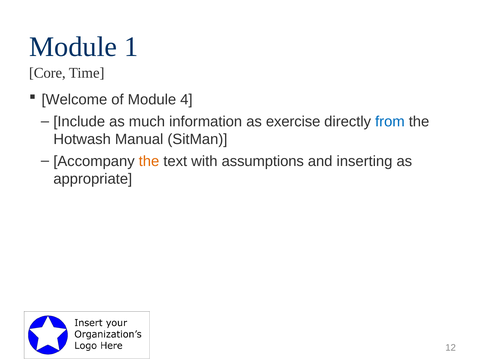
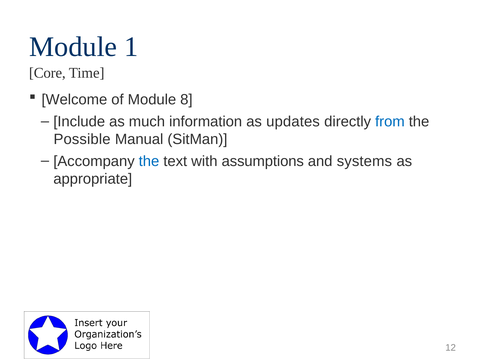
4: 4 -> 8 (186, 100)
exercise: exercise -> updates (293, 121)
Hotwash: Hotwash -> Possible (82, 139)
the colour: orange -> blue (149, 161)
inserting: inserting -> systems (364, 161)
